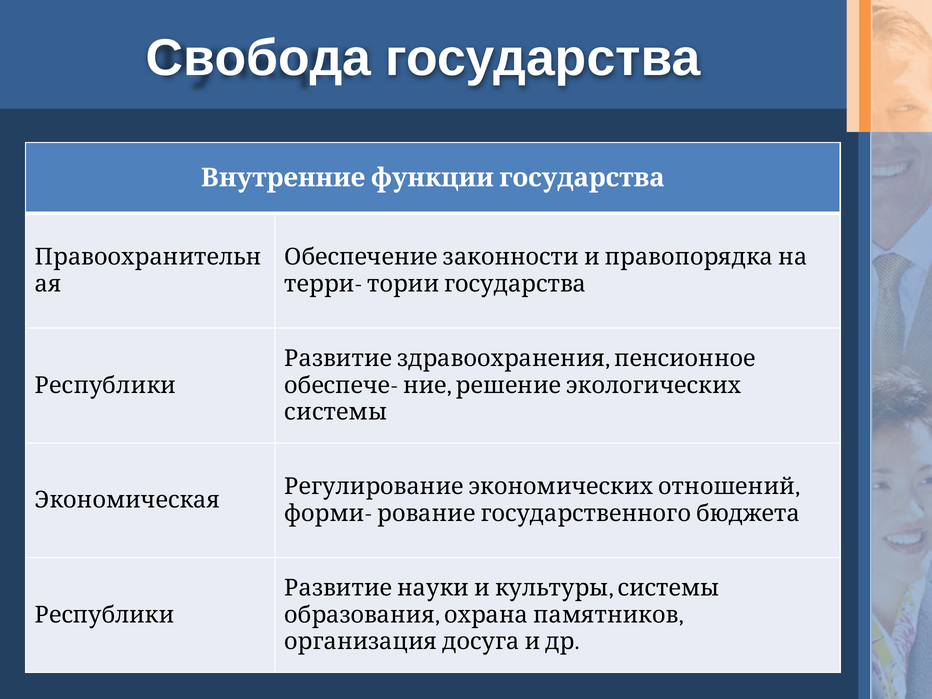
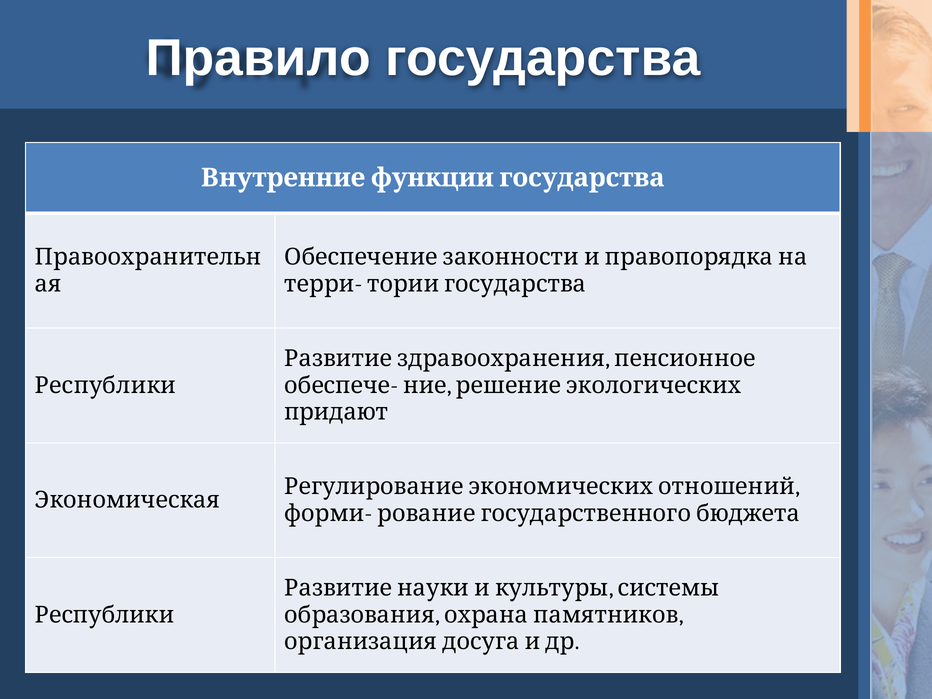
Свобода: Свобода -> Правило (258, 58)
системы: системы -> придают (336, 412)
